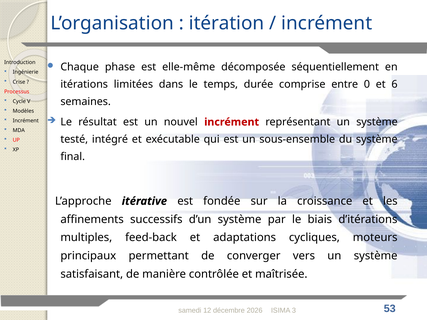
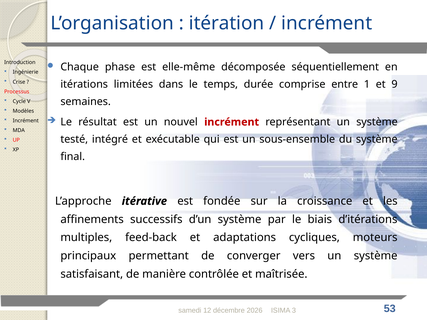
0: 0 -> 1 (367, 84)
6: 6 -> 9 (395, 84)
